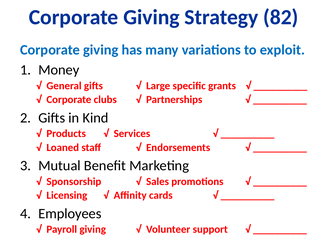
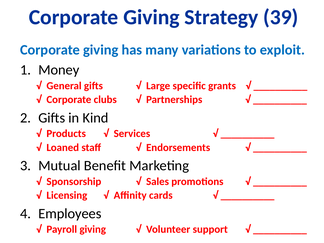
82: 82 -> 39 (281, 17)
